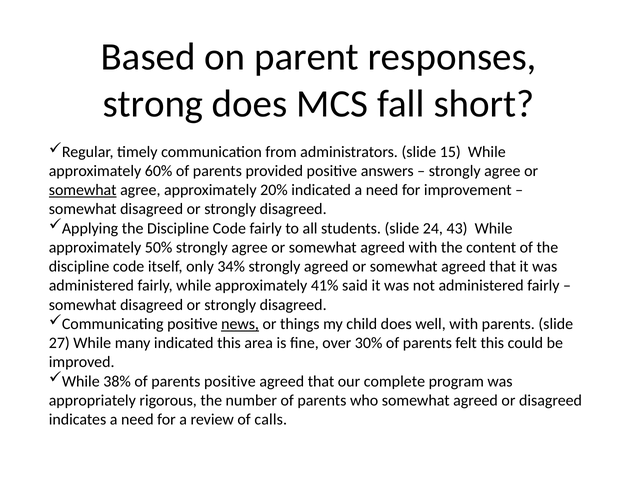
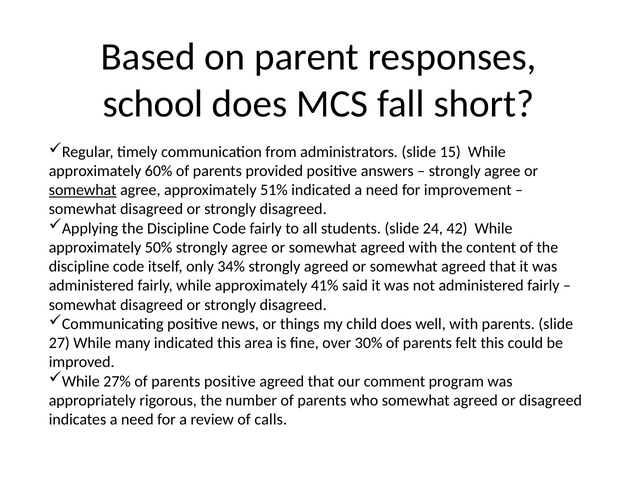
strong: strong -> school (153, 104)
20%: 20% -> 51% (274, 190)
43: 43 -> 42 (457, 229)
news underline: present -> none (240, 324)
38%: 38% -> 27% (117, 382)
complete: complete -> comment (394, 382)
